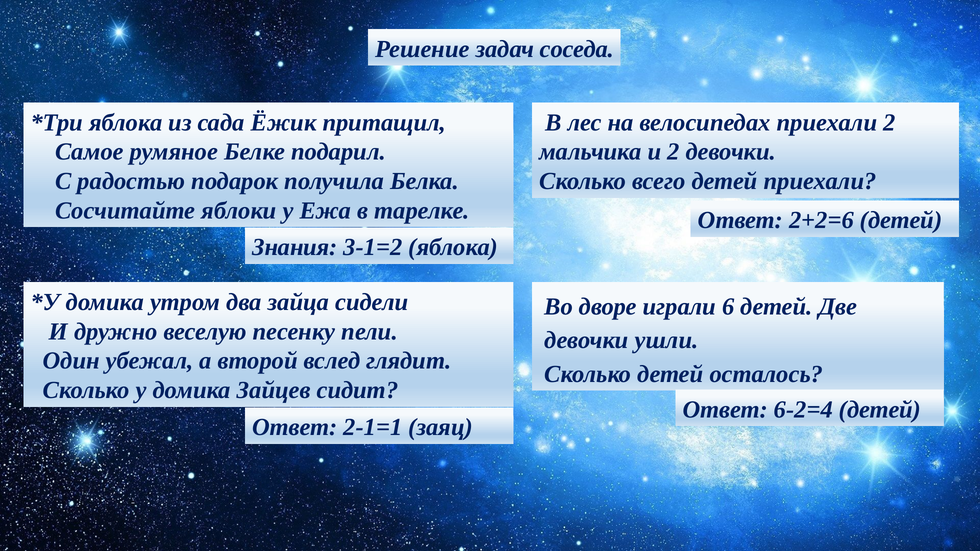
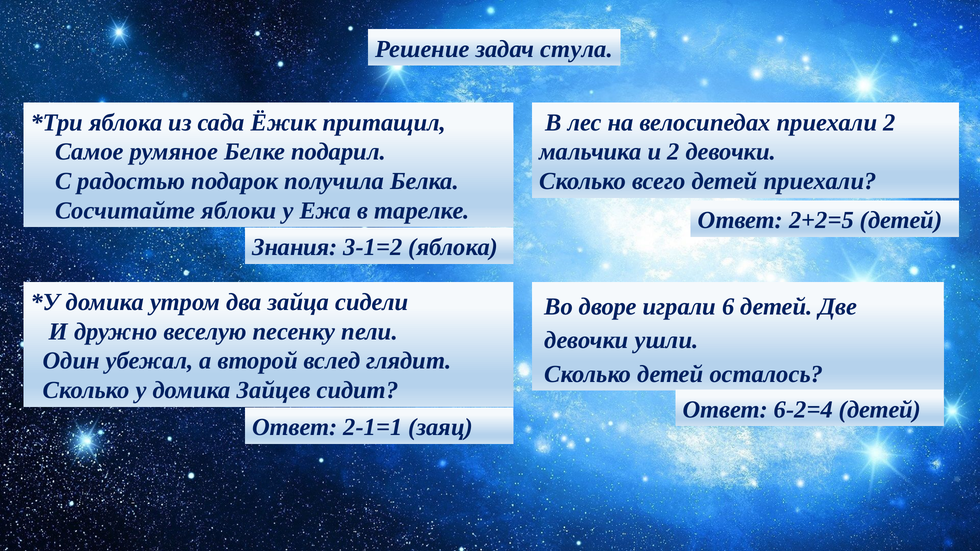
соседа: соседа -> стула (577, 49)
2+2=6: 2+2=6 -> 2+2=5 (821, 220)
